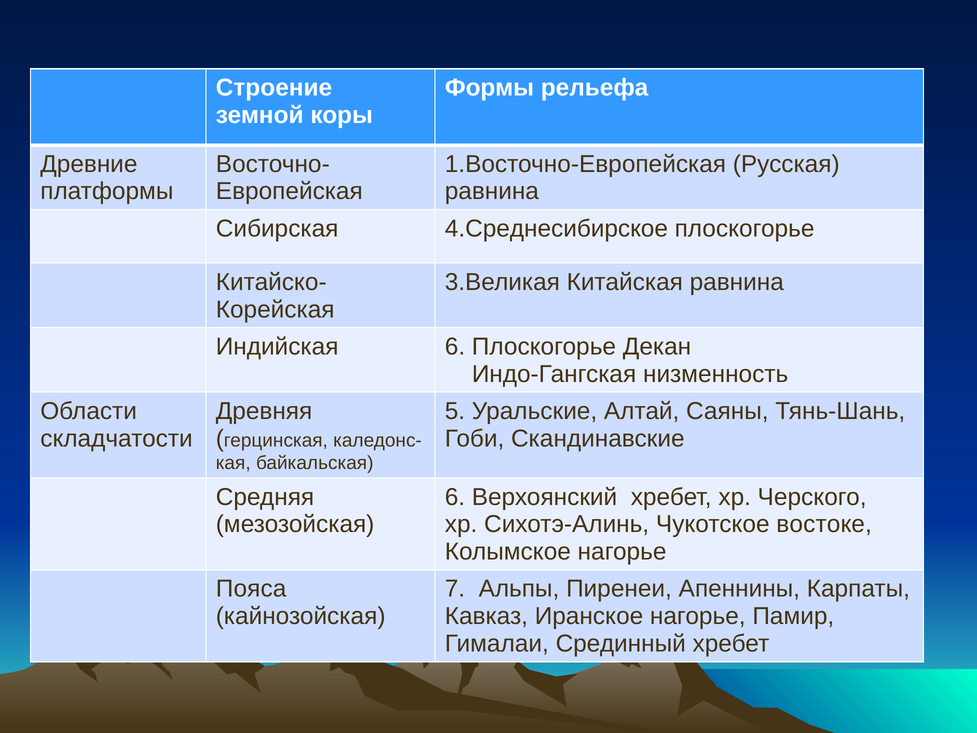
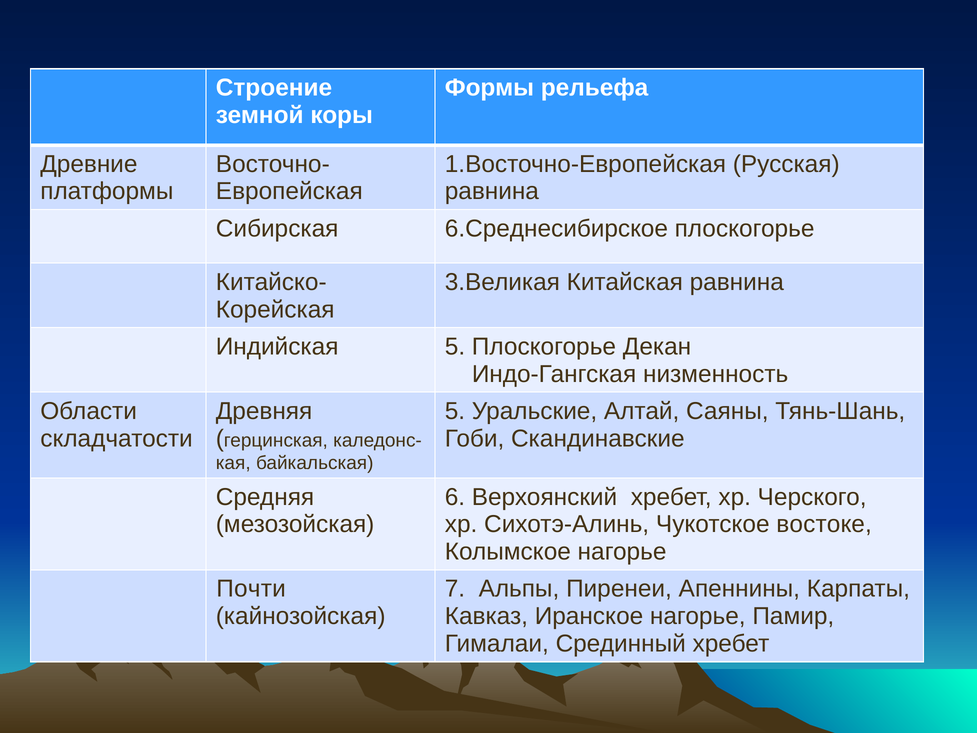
4.Среднесибирское: 4.Среднесибирское -> 6.Среднесибирское (556, 228)
Индийская 6: 6 -> 5 (455, 347)
Пояса: Пояса -> Почти (251, 589)
